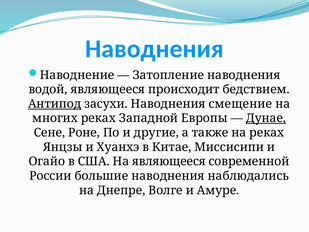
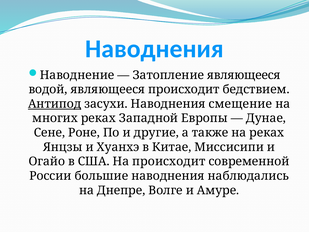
Затопление наводнения: наводнения -> являющееся (244, 75)
Дунае underline: present -> none (266, 118)
На являющееся: являющееся -> происходит (169, 161)
